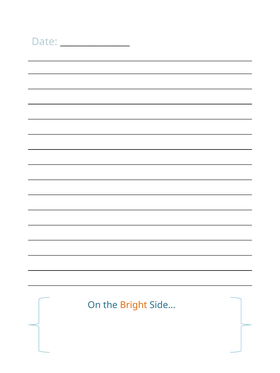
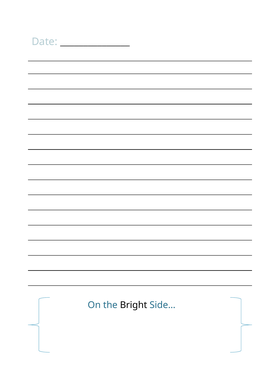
Bright colour: orange -> black (134, 305)
